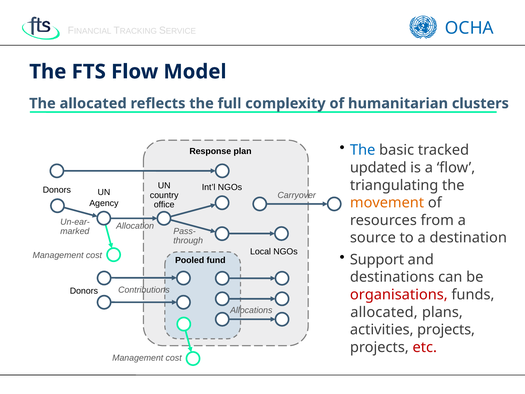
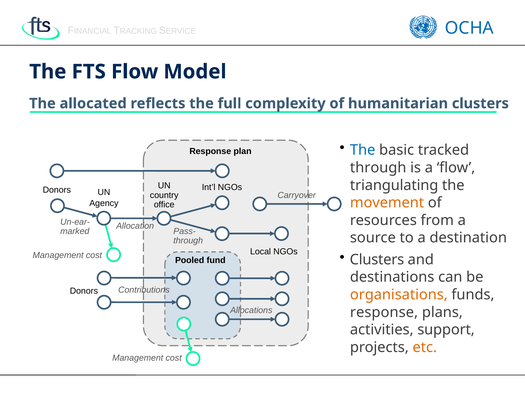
updated: updated -> through (378, 168)
Support: Support -> Clusters (377, 259)
organisations colour: red -> orange (399, 294)
allocated: allocated -> response (384, 312)
activities projects: projects -> support (446, 330)
etc colour: red -> orange (425, 347)
